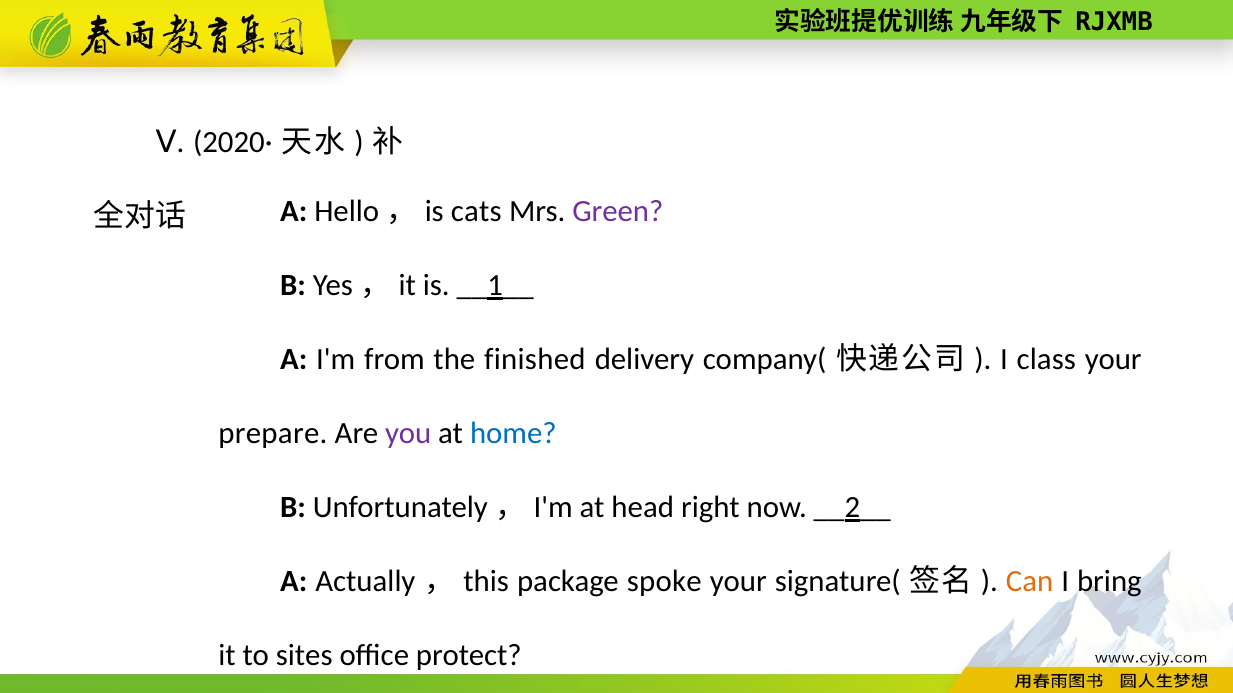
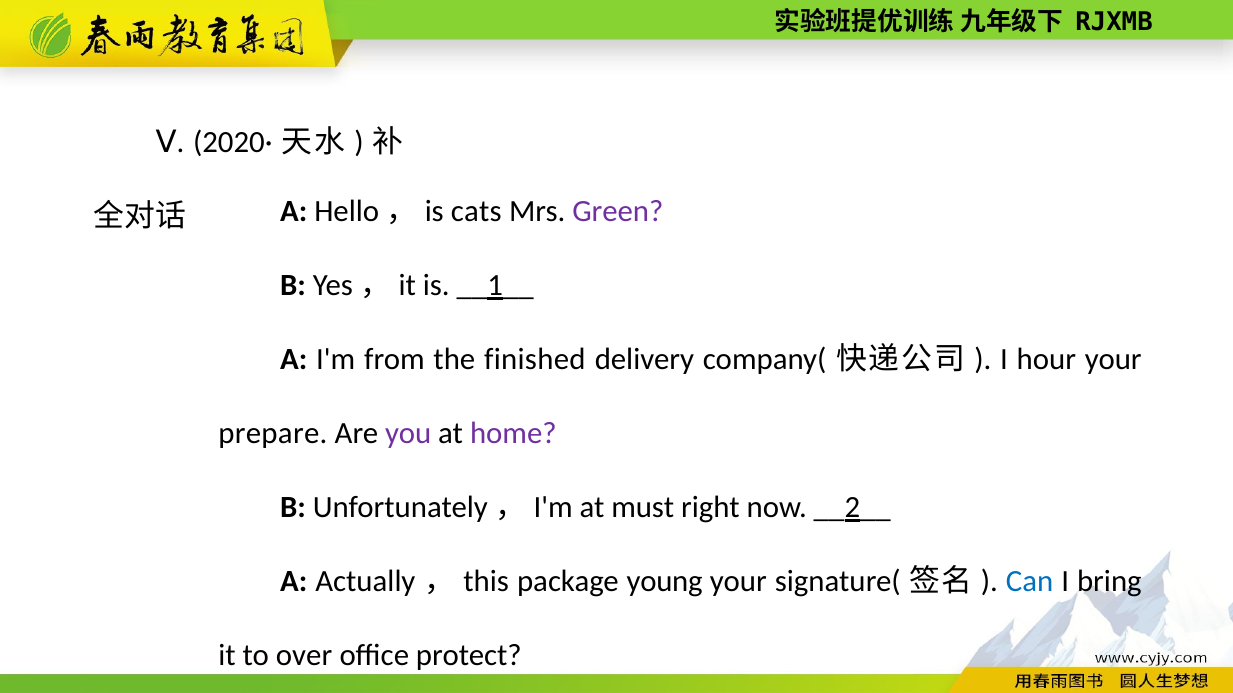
class: class -> hour (1046, 360)
home colour: blue -> purple (513, 434)
head: head -> must (643, 508)
spoke: spoke -> young (665, 582)
Can colour: orange -> blue (1030, 582)
sites: sites -> over (304, 656)
